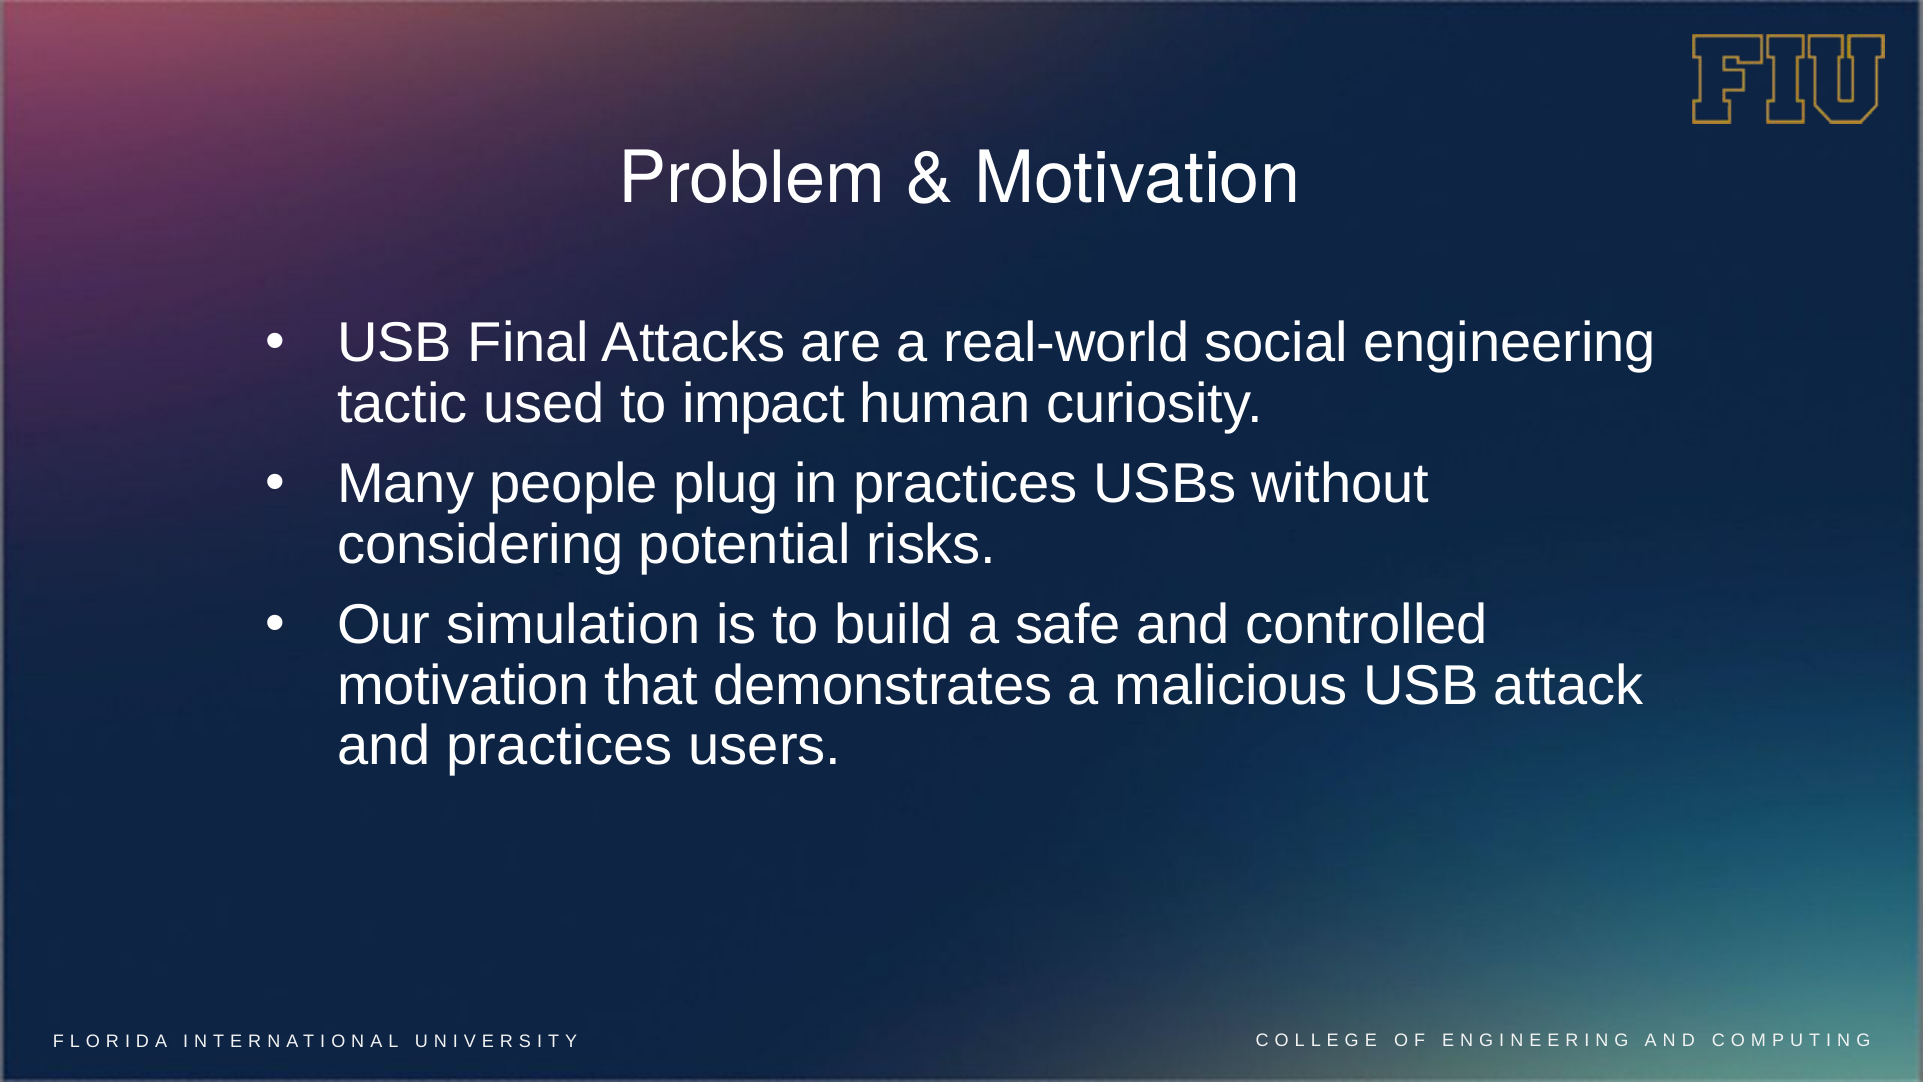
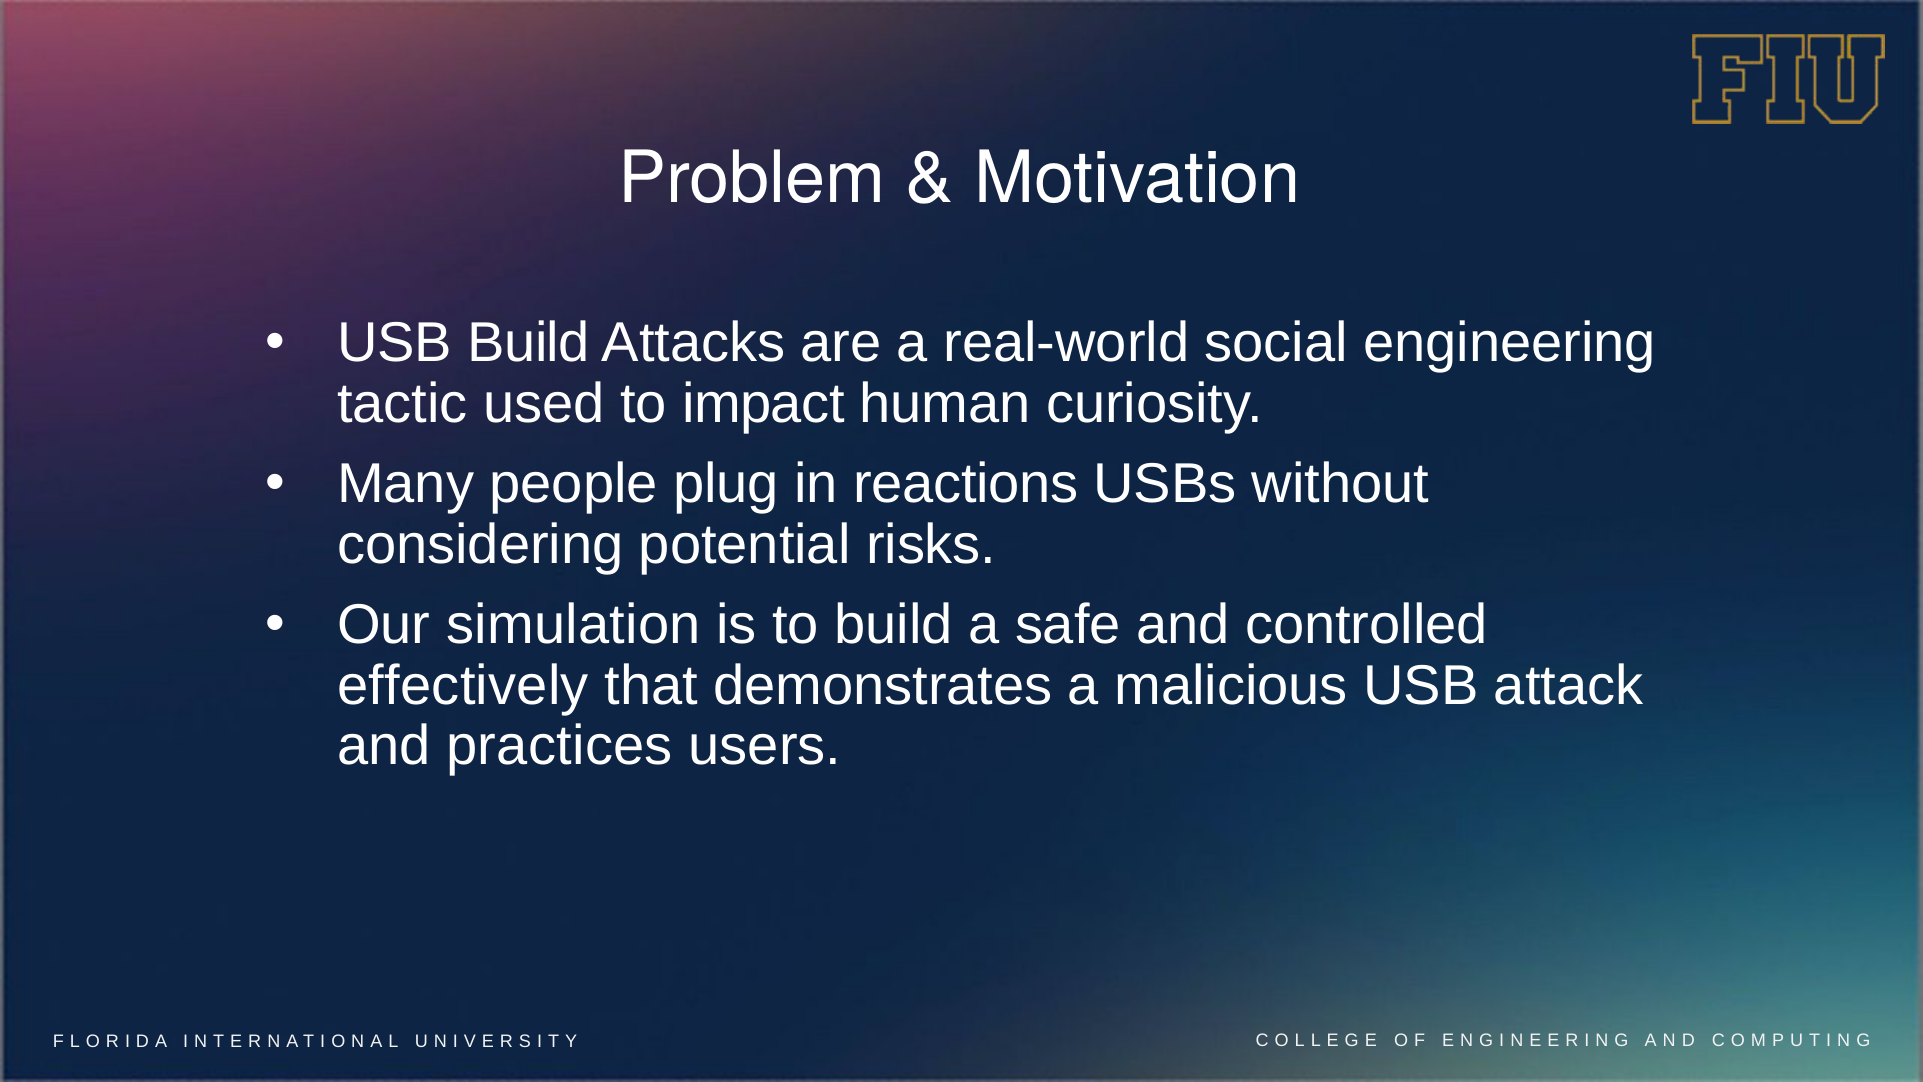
USB Final: Final -> Build (529, 343)
in practices: practices -> reactions (966, 484)
motivation: motivation -> effectively (463, 686)
